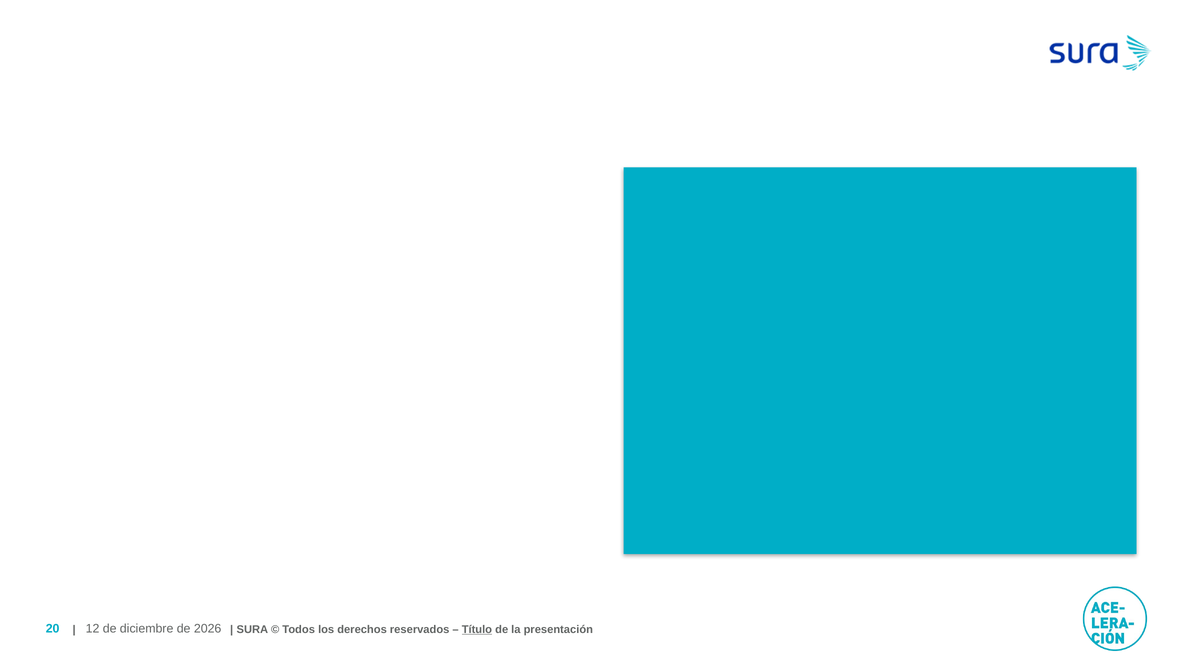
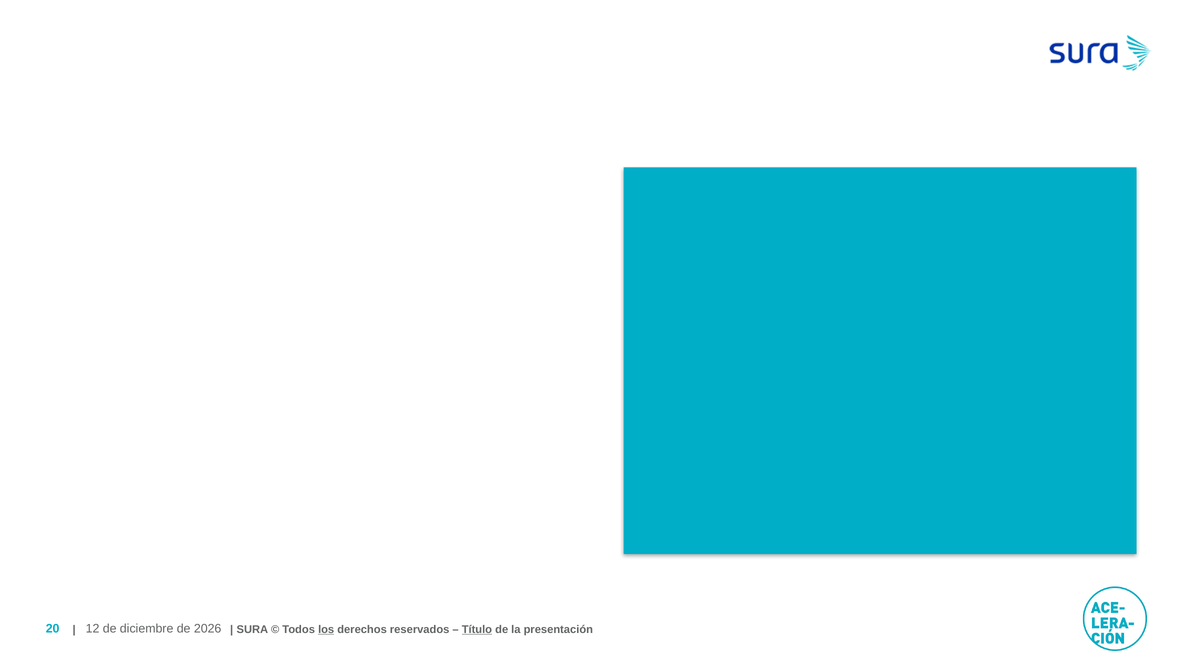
los underline: none -> present (326, 630)
